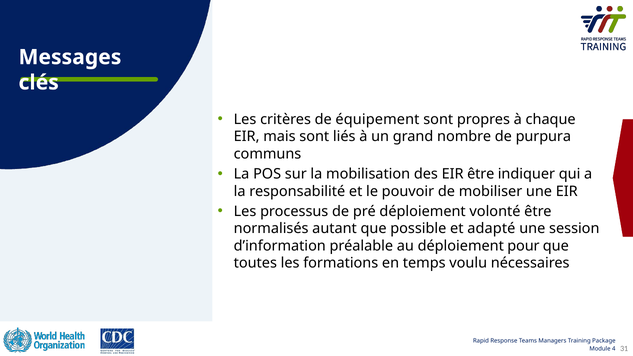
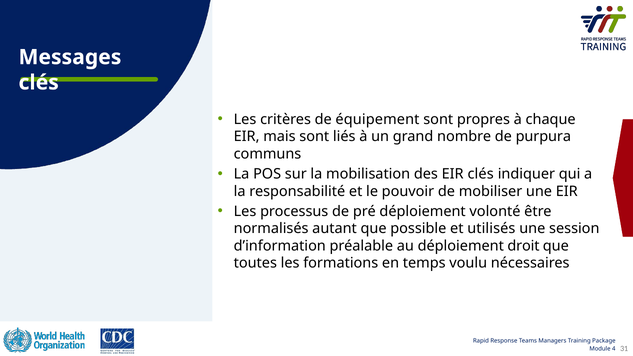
EIR être: être -> clés (481, 174)
adapté: adapté -> utilisés (491, 229)
pour: pour -> droit (523, 246)
